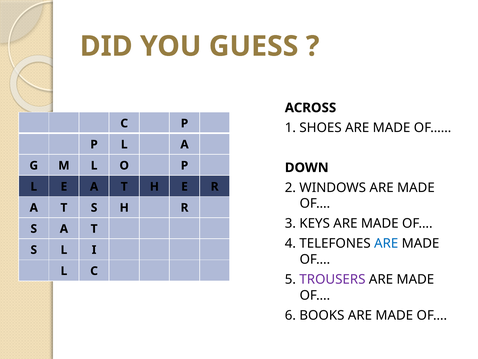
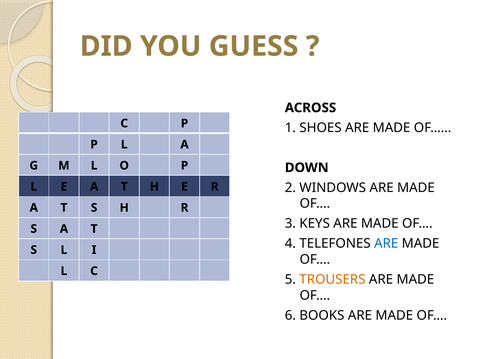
TROUSERS colour: purple -> orange (332, 279)
